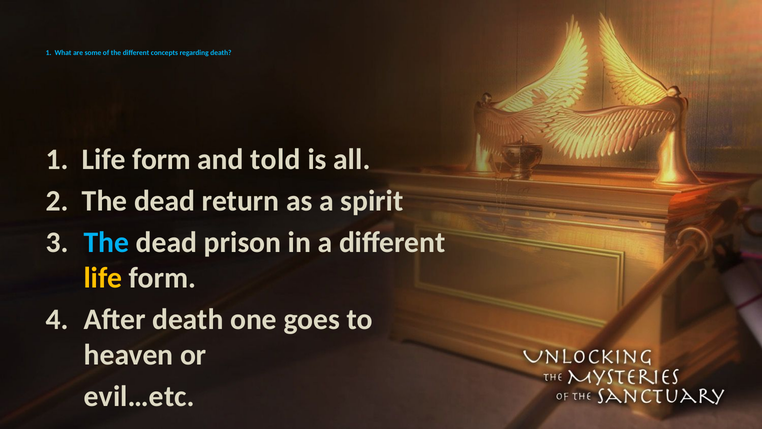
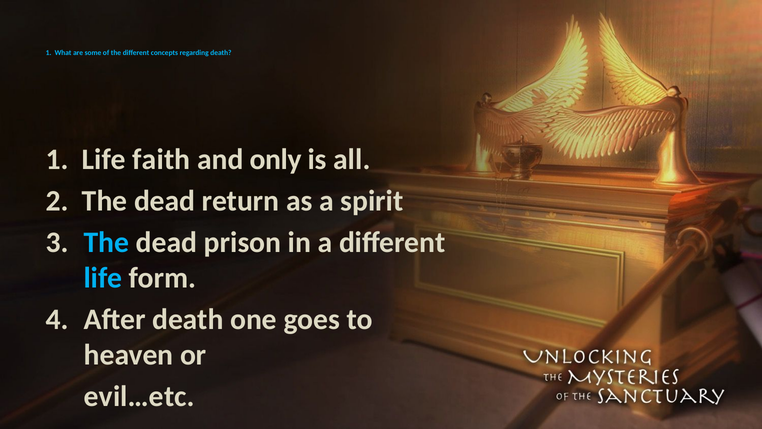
1 Life form: form -> faith (161, 160)
told: told -> only (276, 160)
life colour: yellow -> light blue (103, 278)
